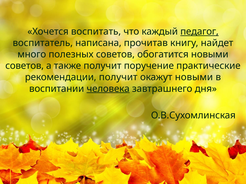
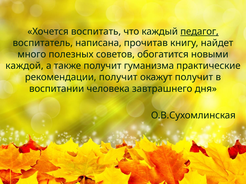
советов: советов -> каждой (24, 66)
поручение: поручение -> гуманизма (149, 66)
окажут новыми: новыми -> получит (194, 77)
человека underline: present -> none (108, 89)
